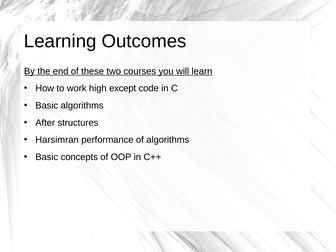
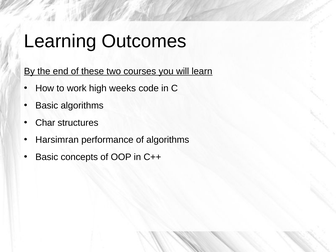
except: except -> weeks (123, 88)
After: After -> Char (45, 123)
